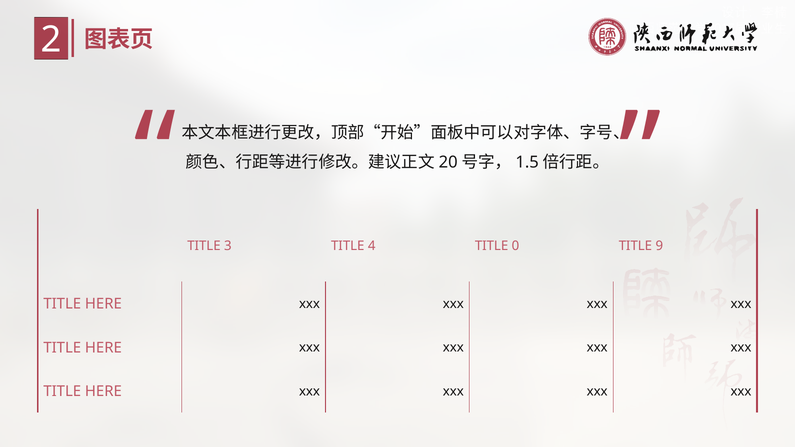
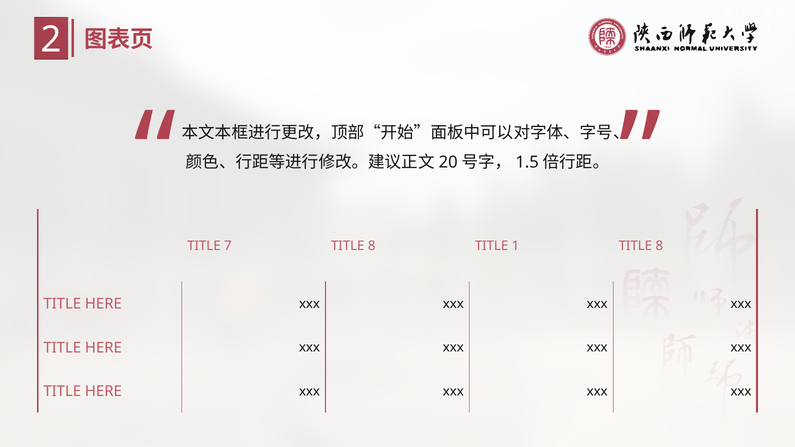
3: 3 -> 7 (228, 246)
4: 4 -> 8 (372, 246)
0: 0 -> 1 (516, 246)
9: 9 -> 8 (659, 246)
